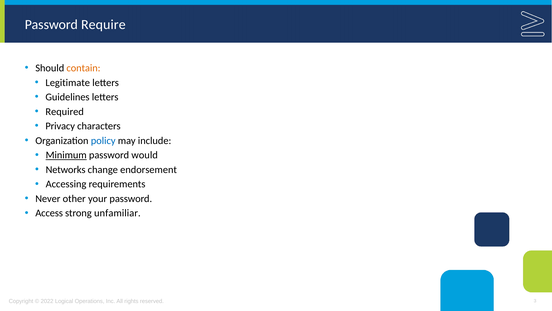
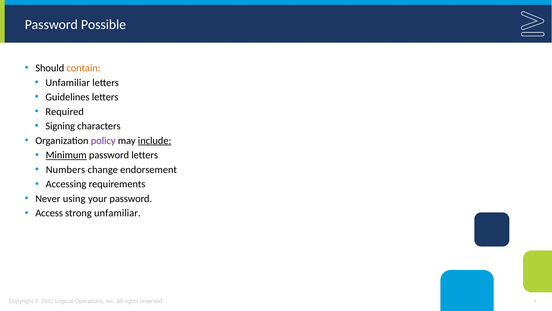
Require: Require -> Possible (103, 25)
Legitimate: Legitimate -> Unfamiliar (68, 82)
Privacy: Privacy -> Signing (60, 126)
policy colour: blue -> purple (103, 140)
include underline: none -> present (155, 140)
password would: would -> letters (145, 155)
Networks: Networks -> Numbers (65, 169)
other: other -> using (74, 198)
